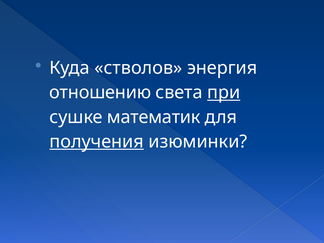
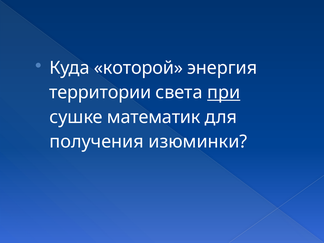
стволов: стволов -> которой (138, 68)
отношению: отношению -> территории (100, 93)
получения underline: present -> none (97, 142)
